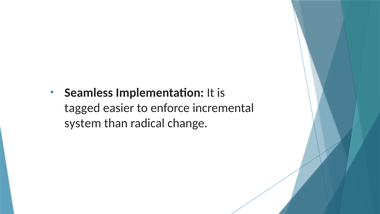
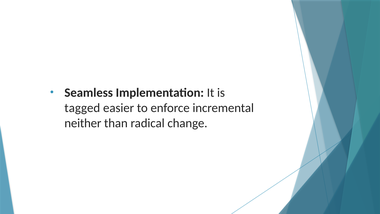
system: system -> neither (83, 123)
